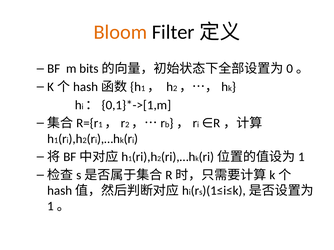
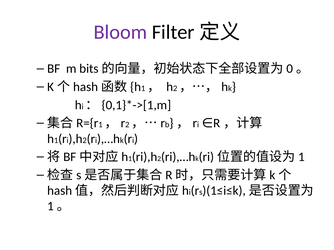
Bloom colour: orange -> purple (120, 32)
